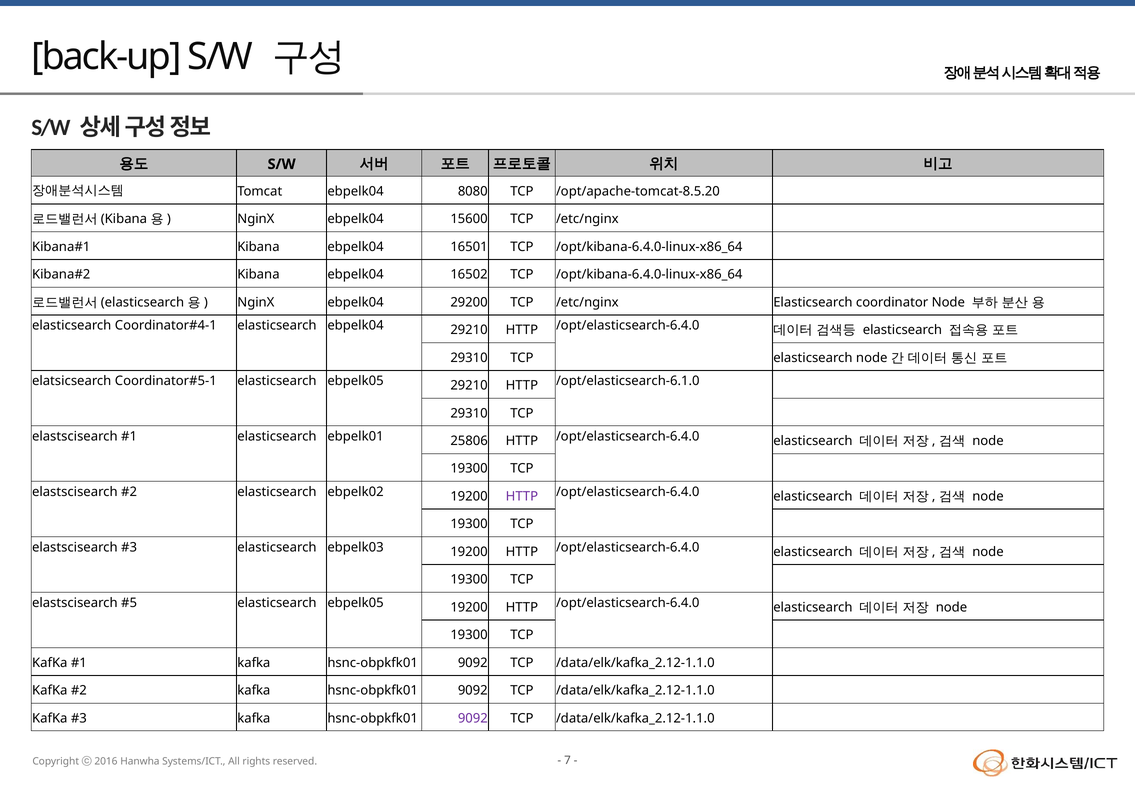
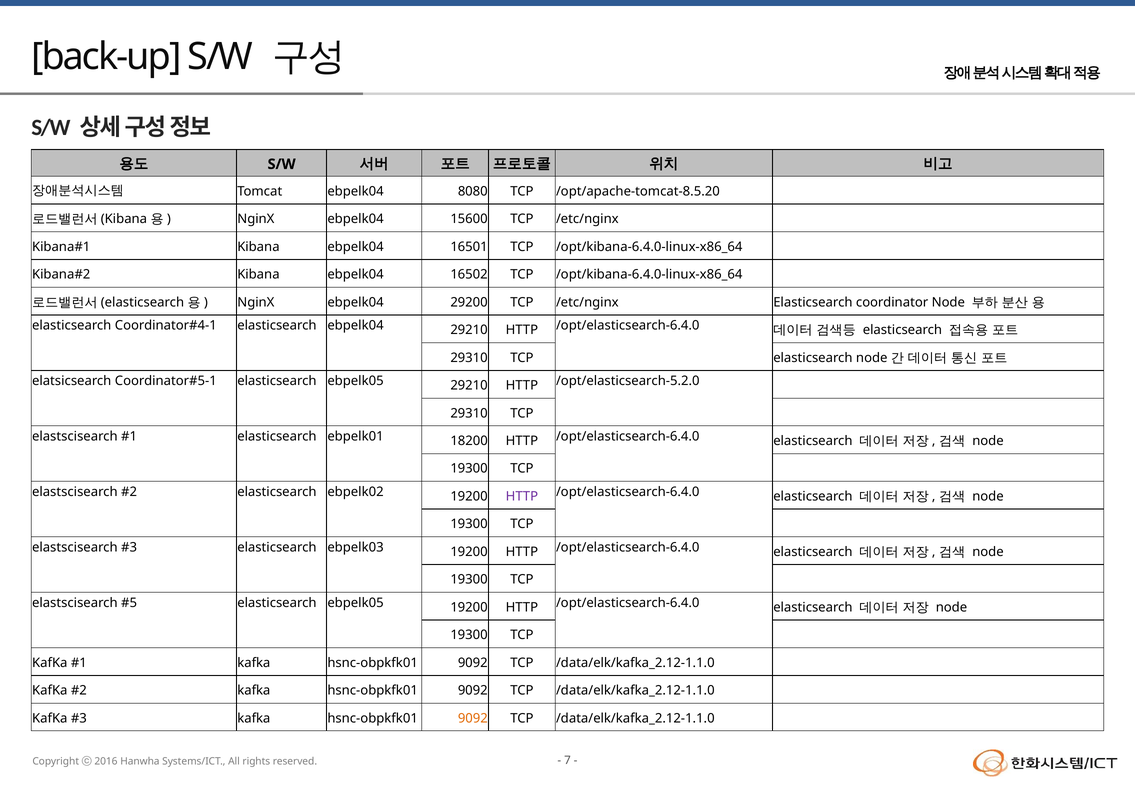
/opt/elasticsearch-6.1.0: /opt/elasticsearch-6.1.0 -> /opt/elasticsearch-5.2.0 (628, 381)
25806: 25806 -> 18200 (469, 441)
9092 colour: purple -> orange (473, 718)
